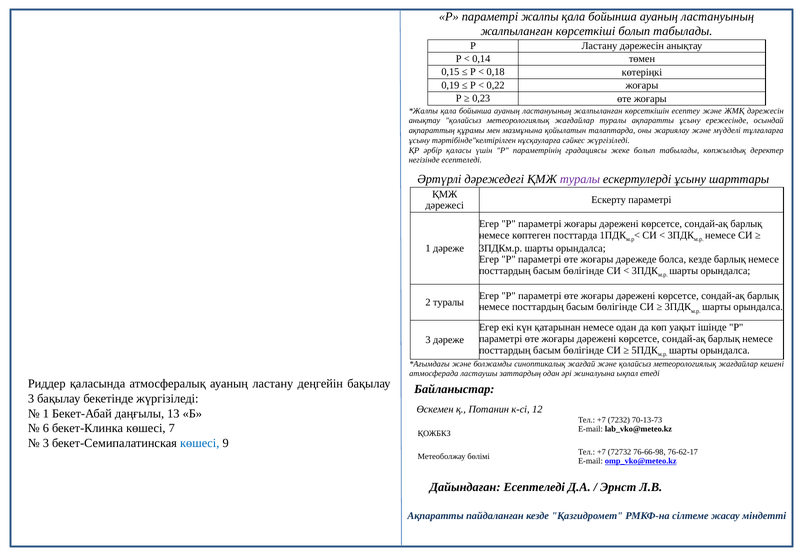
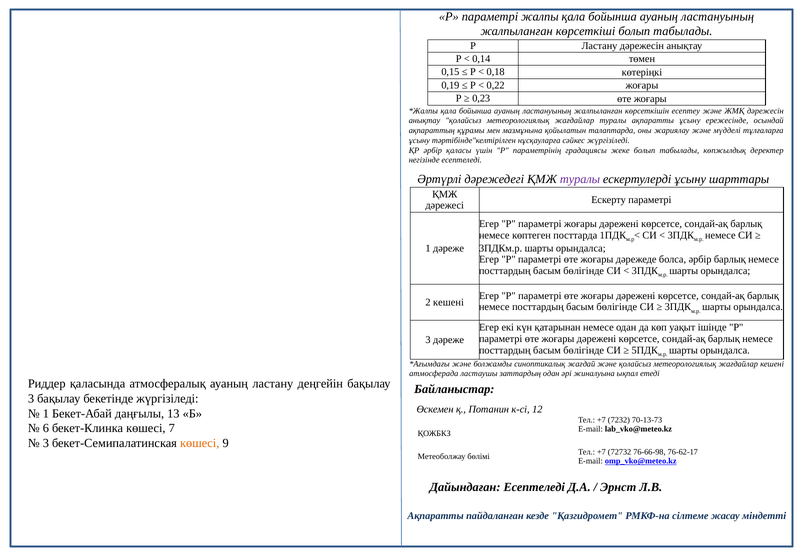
болса кезде: кезде -> әрбір (700, 260)
2 туралы: туралы -> кешені (448, 302)
көшесі colour: blue -> orange (200, 443)
